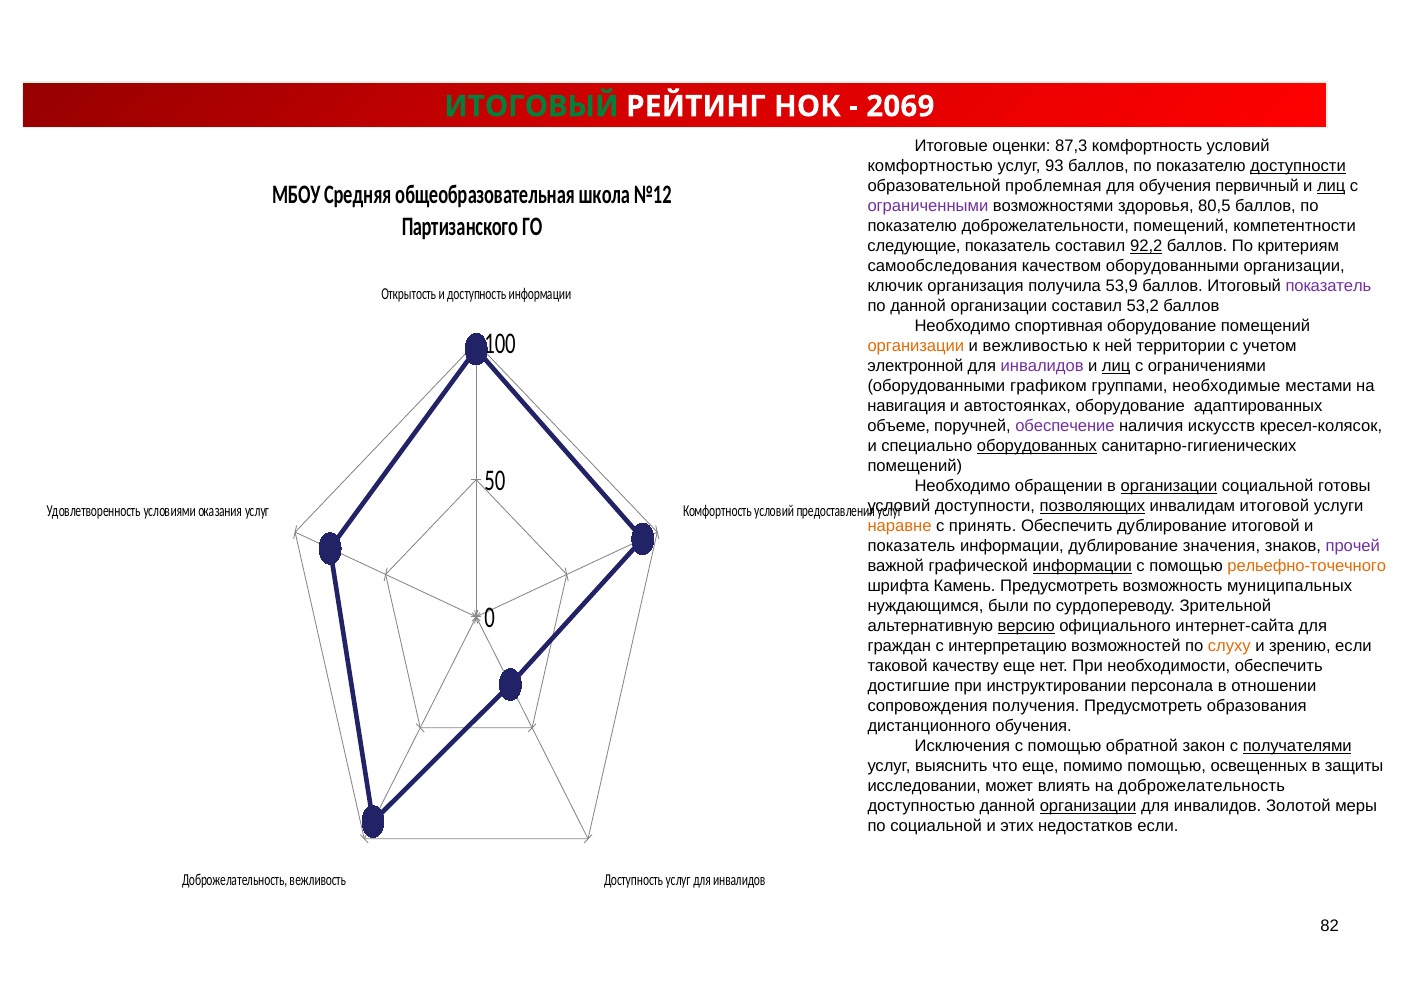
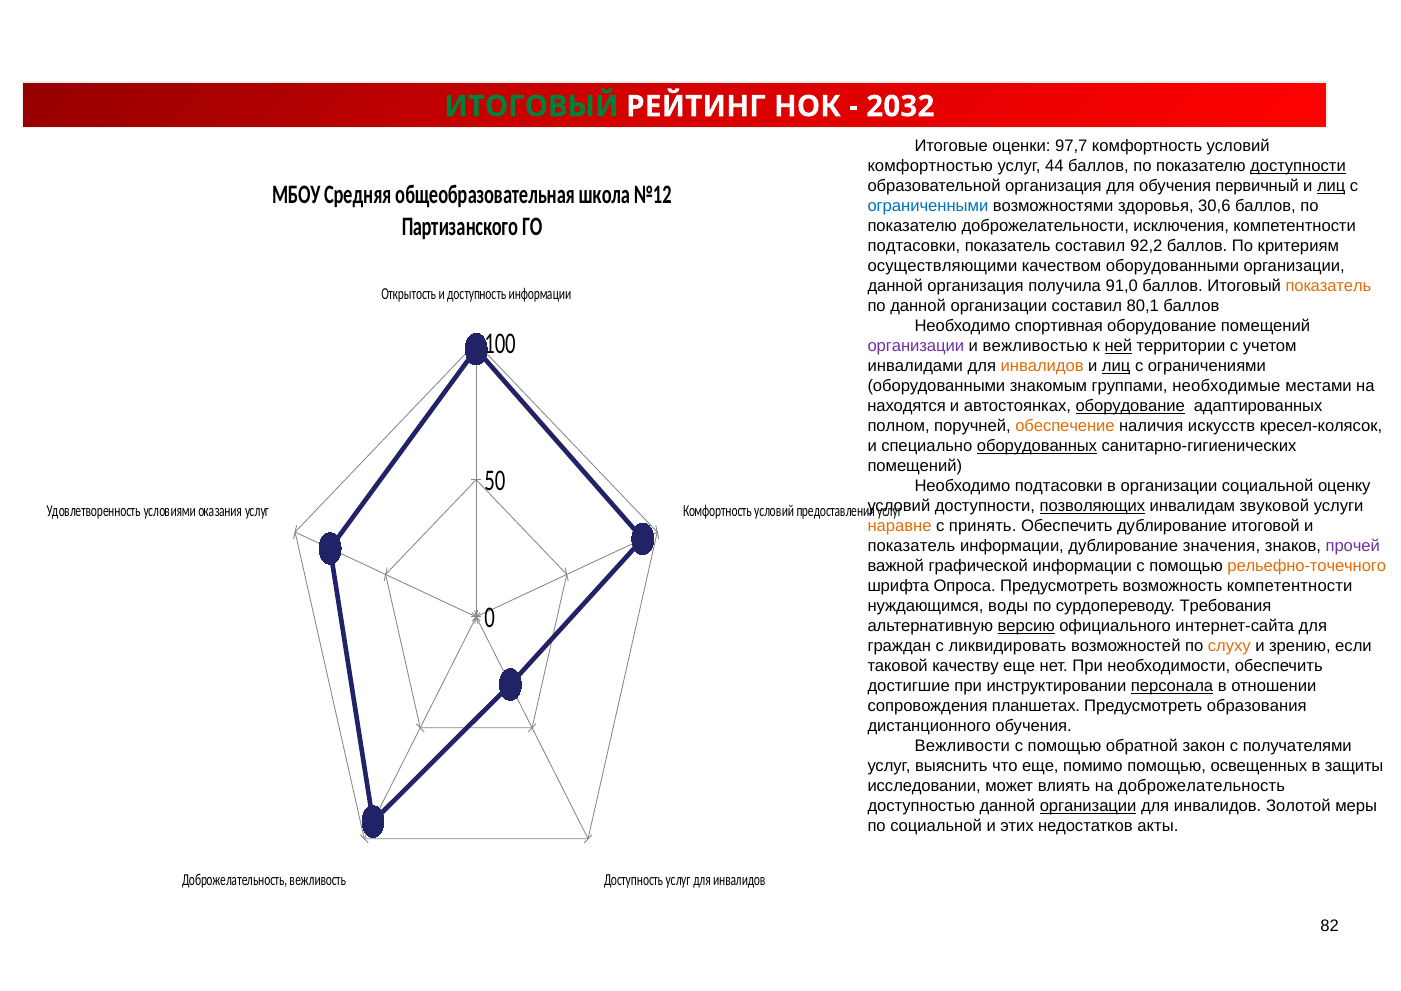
2069: 2069 -> 2032 (900, 106)
87,3: 87,3 -> 97,7 (1071, 146)
93: 93 -> 44 (1054, 166)
образовательной проблемная: проблемная -> организация (1053, 186)
ограниченными colour: purple -> blue (928, 206)
80,5: 80,5 -> 30,6 (1214, 206)
доброжелательности помещений: помещений -> исключения (1181, 226)
следующие: следующие -> подтасовки (914, 246)
92,2 underline: present -> none (1146, 246)
самообследования: самообследования -> осуществляющими (942, 266)
ключик: ключик -> данной (895, 286)
53,9: 53,9 -> 91,0 (1122, 286)
показатель colour: purple -> orange (1328, 286)
53,2: 53,2 -> 80,1 (1143, 306)
организации colour: orange -> purple (916, 346)
ней underline: none -> present (1118, 346)
электронной: электронной -> инвалидами (915, 366)
инвалидов colour: purple -> orange (1042, 366)
графиком: графиком -> знакомым (1049, 386)
навигация: навигация -> находятся (907, 406)
оборудование underline: none -> present (1130, 406)
объеме: объеме -> полном (899, 426)
обеспечение colour: purple -> orange (1065, 426)
Необходимо обращении: обращении -> подтасовки (1059, 486)
организации underline: present -> none (1169, 486)
готовы: готовы -> оценку (1344, 486)
инвалидам итоговой: итоговой -> звуковой (1274, 506)
информации underline: present -> none (1082, 566)
Камень: Камень -> Опроса (965, 586)
возможность муниципальных: муниципальных -> компетентности (1290, 586)
были: были -> воды (1008, 606)
Зрительной: Зрительной -> Требования (1226, 606)
интерпретацию: интерпретацию -> ликвидировать (1007, 646)
персонала underline: none -> present (1172, 686)
получения: получения -> планшетах (1036, 706)
Исключения: Исключения -> Вежливости (962, 746)
получателями underline: present -> none (1297, 746)
недостатков если: если -> акты (1158, 826)
